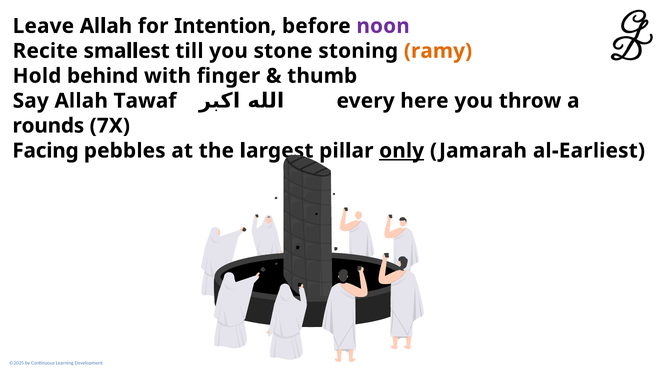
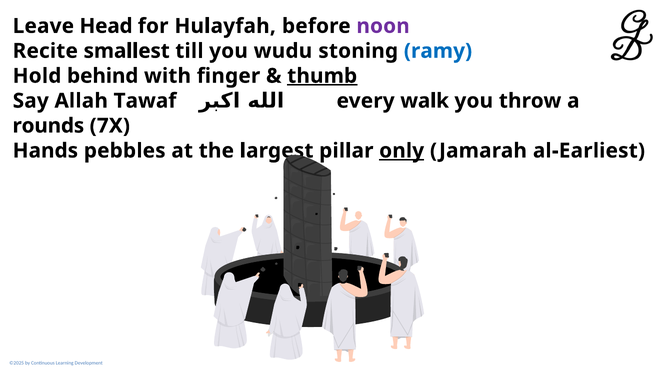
Leave Allah: Allah -> Head (106, 26)
Intention: Intention -> Hulayfah (225, 26)
stone: stone -> wudu (283, 51)
ramy colour: orange -> blue (438, 51)
thumb underline: none -> present (322, 76)
here: here -> walk (425, 101)
Facing: Facing -> Hands (45, 150)
